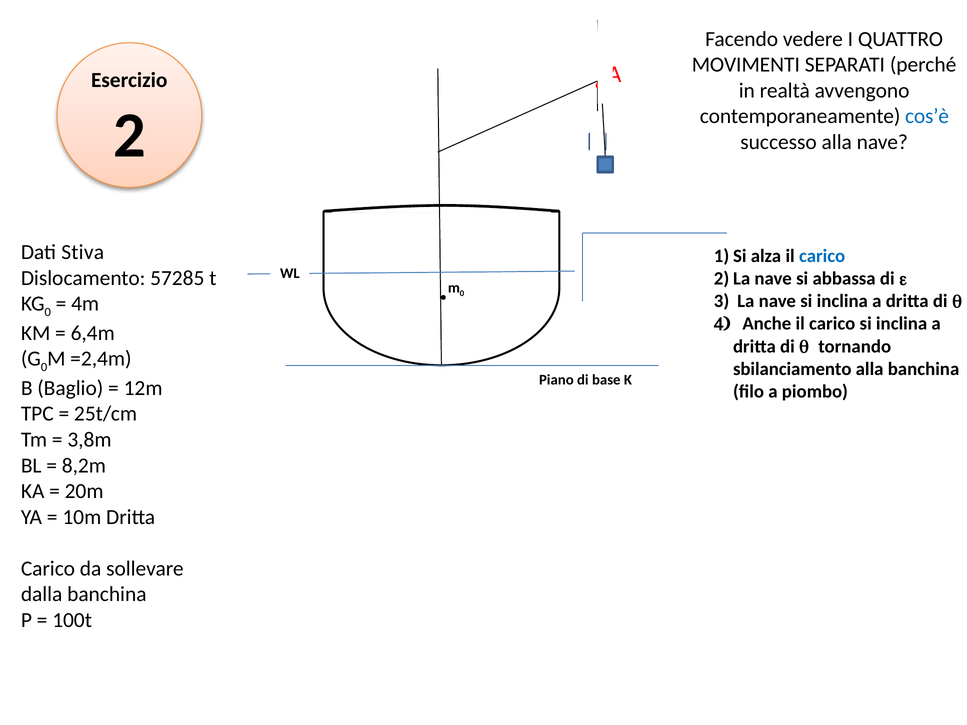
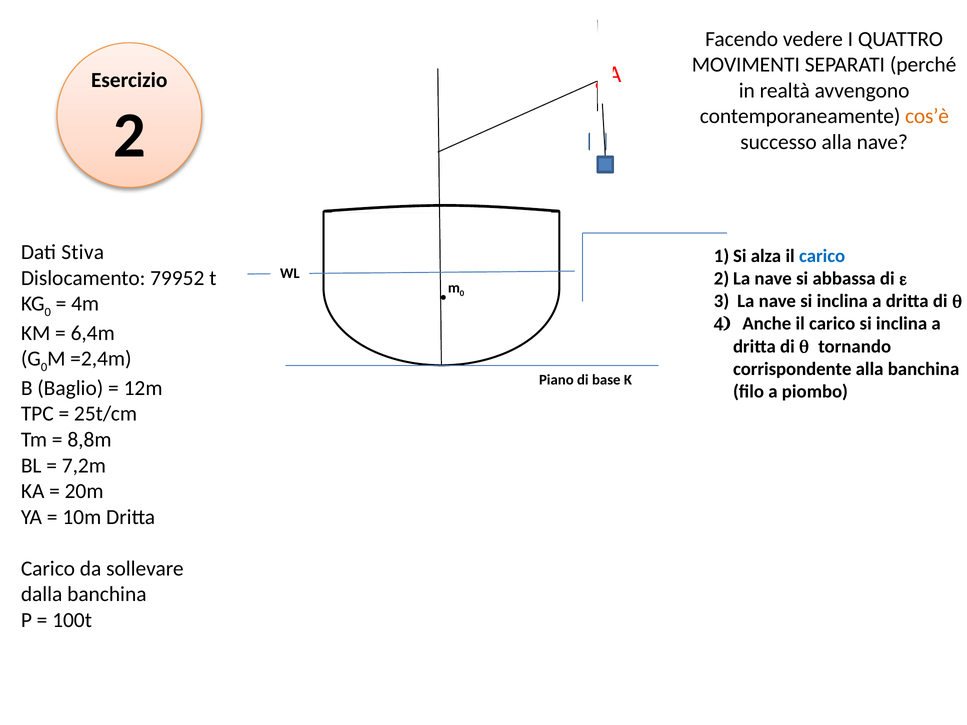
cos’è colour: blue -> orange (927, 116)
57285: 57285 -> 79952 (177, 278)
sbilanciamento: sbilanciamento -> corrispondente (792, 369)
3,8m: 3,8m -> 8,8m (89, 440)
8,2m: 8,2m -> 7,2m (84, 466)
